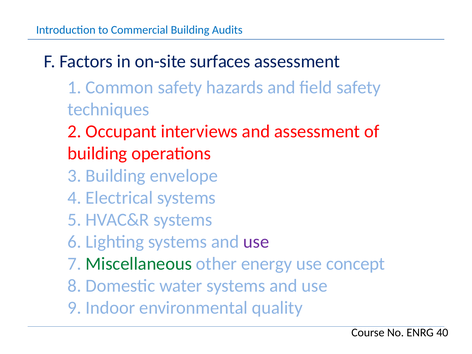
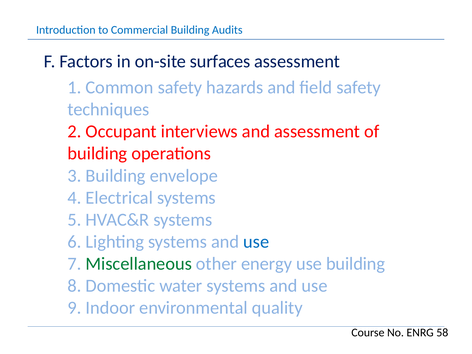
use colour: purple -> blue (256, 242)
use concept: concept -> building (356, 264)
40: 40 -> 58 (442, 333)
